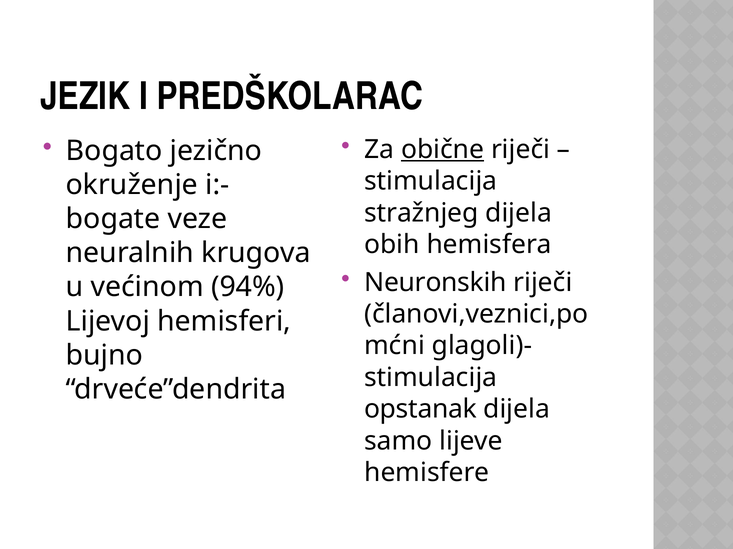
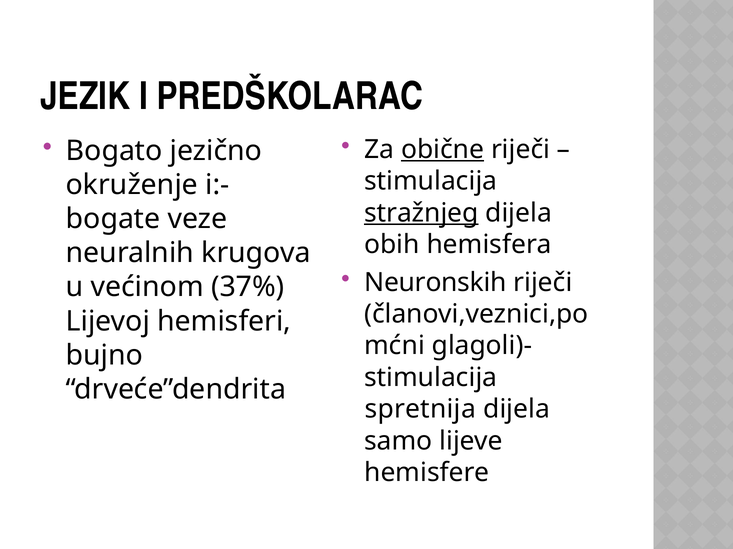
stražnjeg underline: none -> present (421, 213)
94%: 94% -> 37% (248, 287)
opstanak: opstanak -> spretnija (420, 410)
